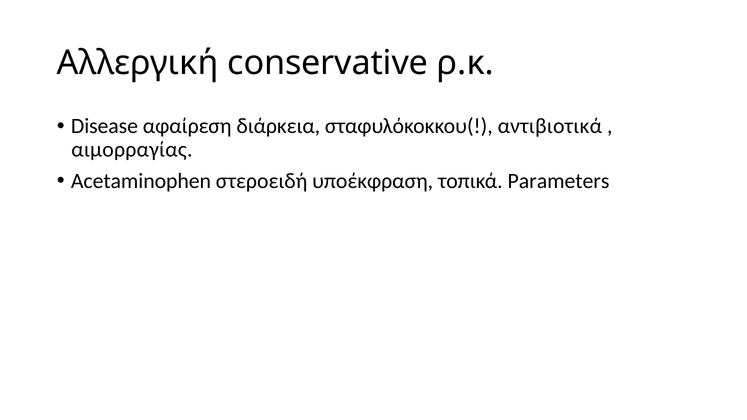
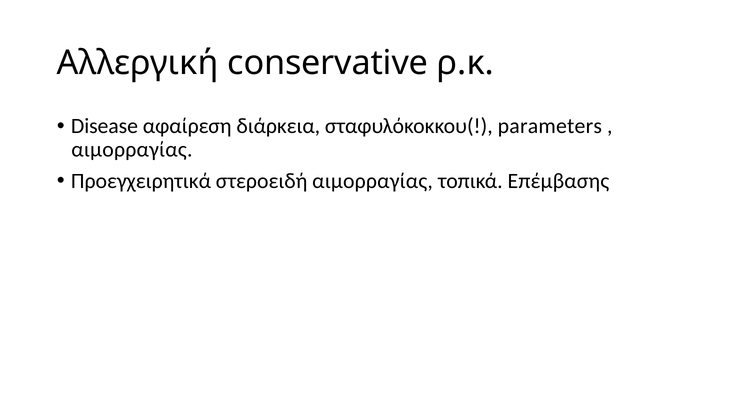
αντιβιοτικά: αντιβιοτικά -> parameters (550, 126)
Acetaminophen: Acetaminophen -> Προεγχειρητικά (141, 181)
στεροειδή υποέκφραση: υποέκφραση -> αιμορραγίας (373, 181)
Parameters: Parameters -> Επέμβασης (558, 181)
